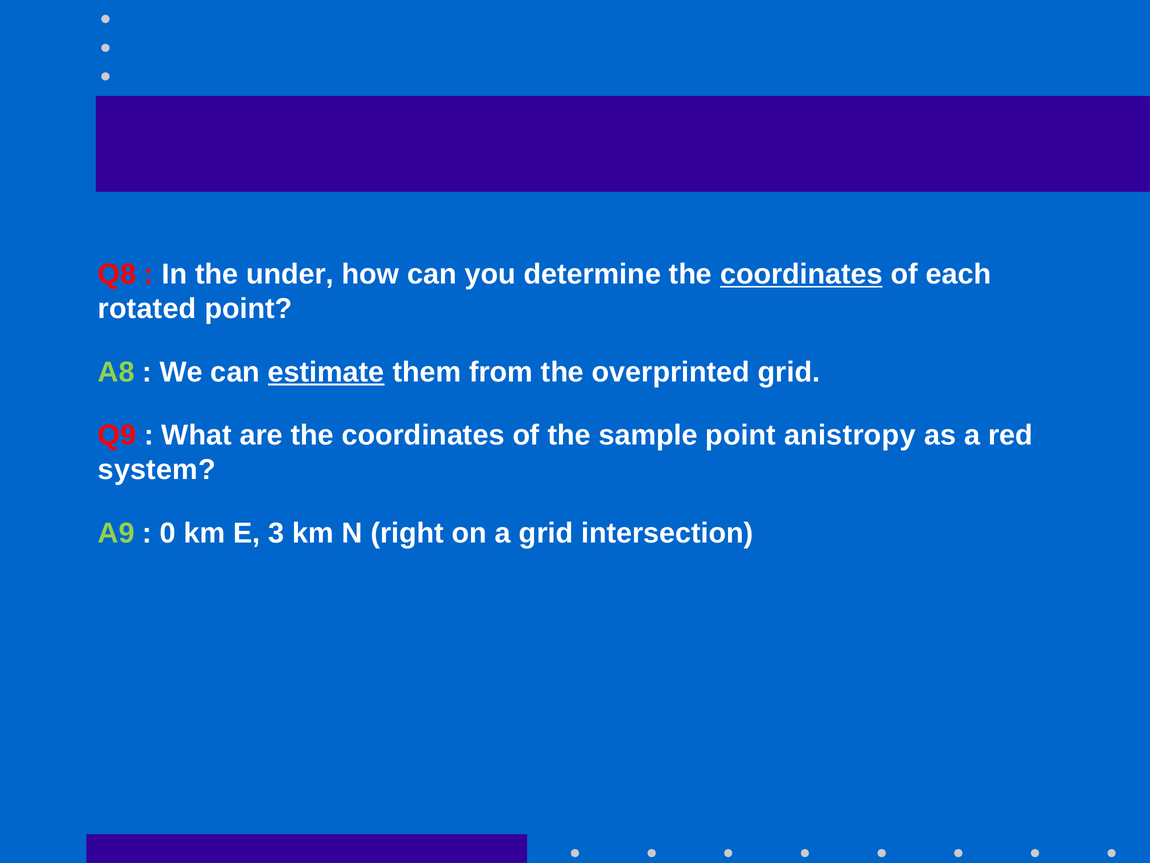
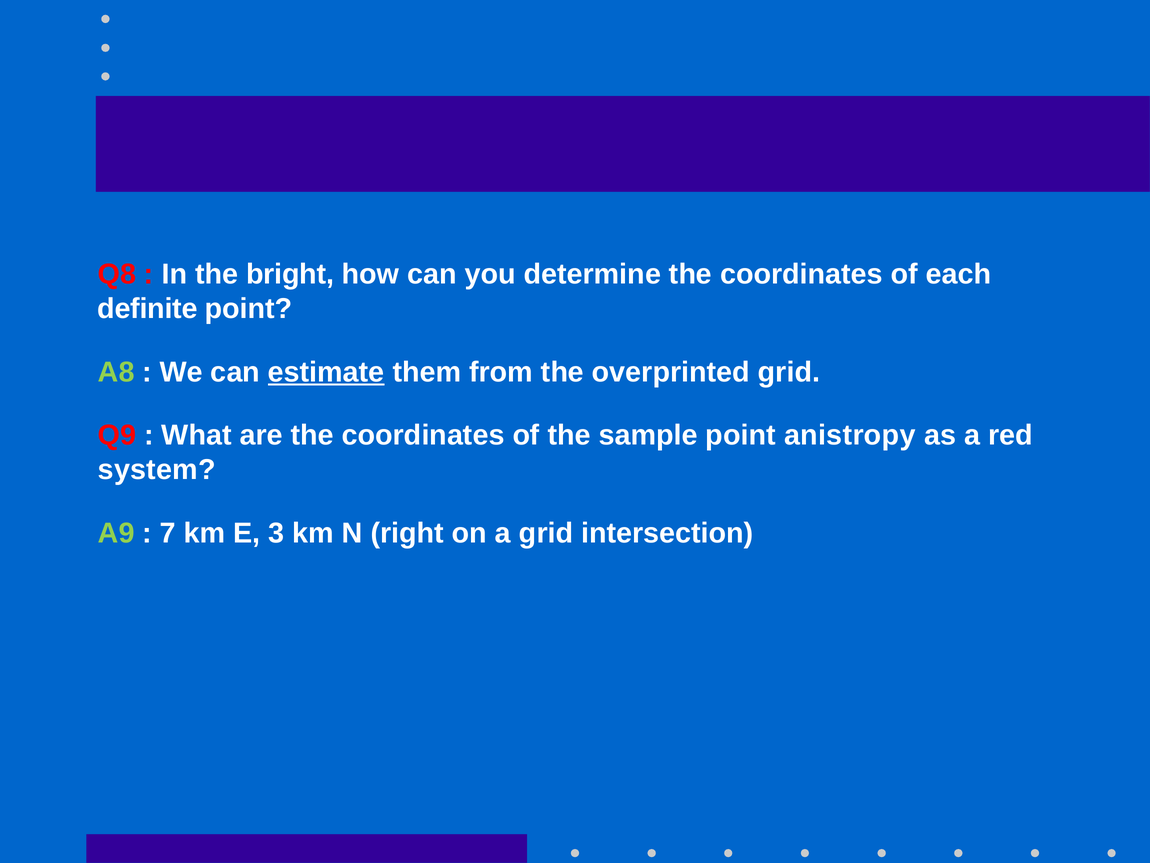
under: under -> bright (290, 274)
coordinates underline: present -> none (801, 274)
rotated: rotated -> definite (147, 309)
0: 0 -> 7 (168, 533)
